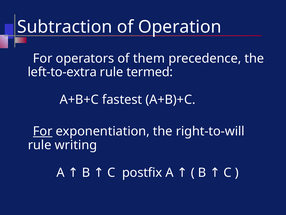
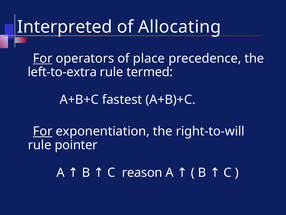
Subtraction: Subtraction -> Interpreted (65, 27)
Operation: Operation -> Allocating (180, 27)
For underline: none -> present (43, 58)
them: them -> place (149, 58)
writing: writing -> pointer (76, 145)
postfix: postfix -> reason (142, 172)
